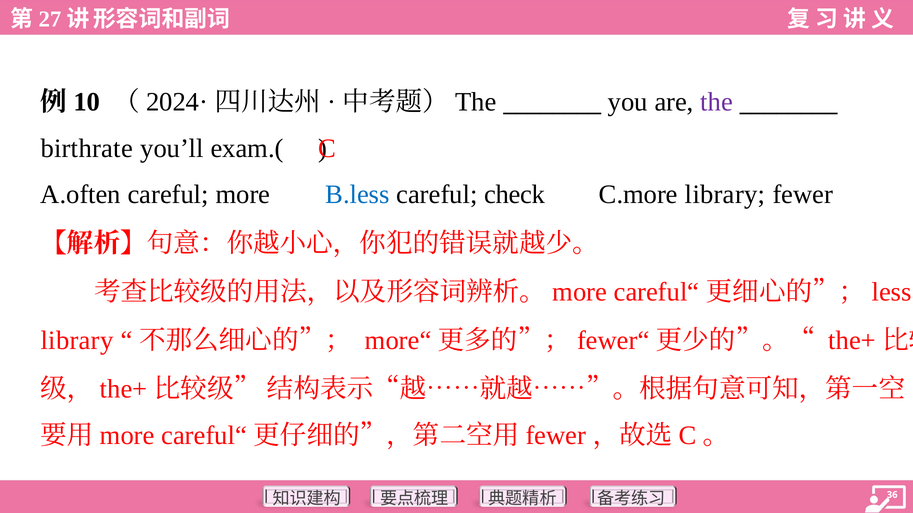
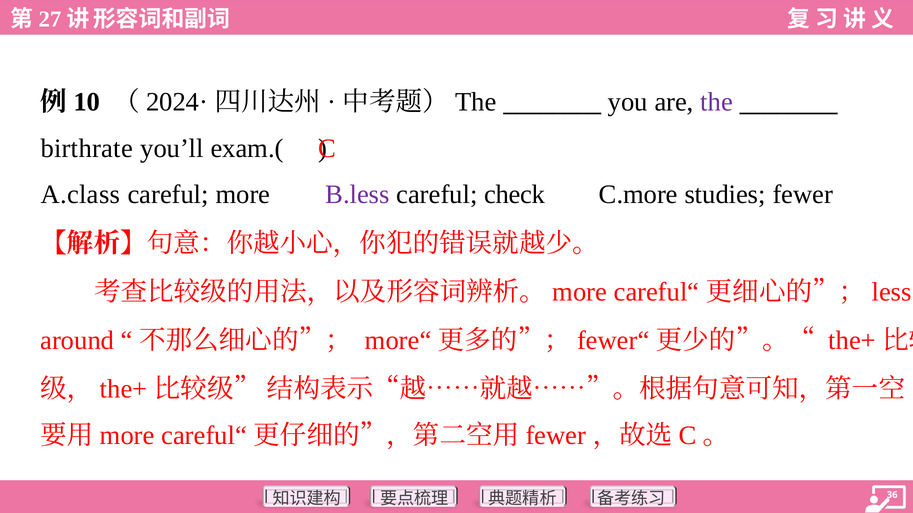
A.often: A.often -> A.class (80, 195)
B.less colour: blue -> purple (357, 195)
C.more library: library -> studies (725, 195)
library: library -> around (77, 341)
